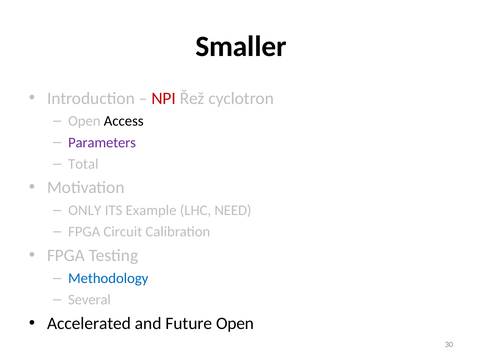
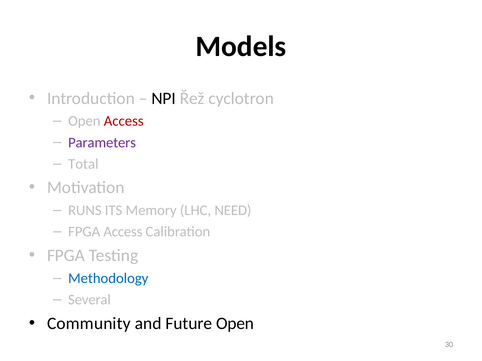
Smaller: Smaller -> Models (241, 47)
NPI colour: red -> black (164, 98)
Access colour: black -> red (124, 121)
ONLY: ONLY -> RUNS (85, 211)
Example: Example -> Memory (151, 211)
FPGA Circuit: Circuit -> Access (123, 232)
Accelerated: Accelerated -> Community (89, 324)
